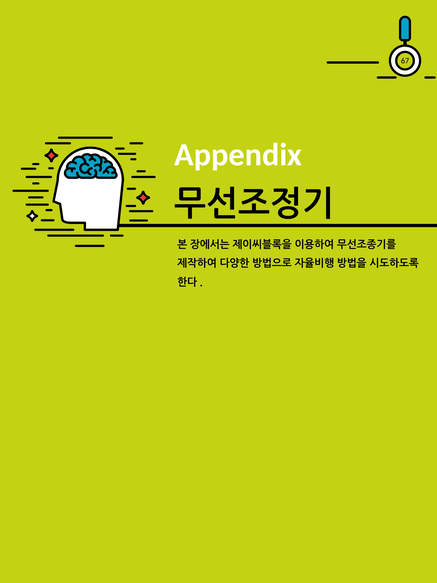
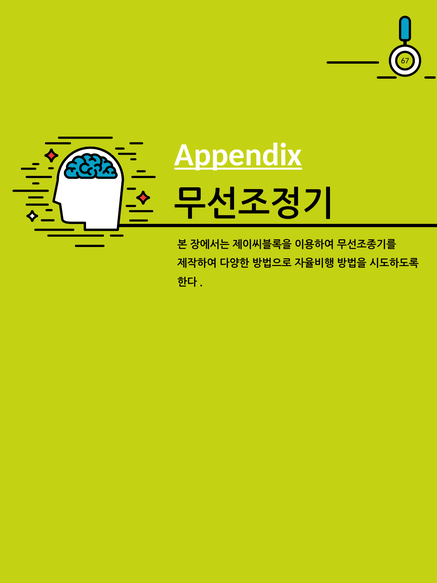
Appendix underline: none -> present (238, 155)
